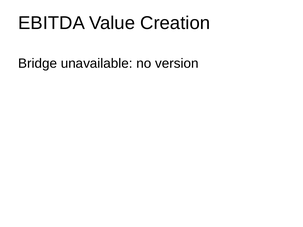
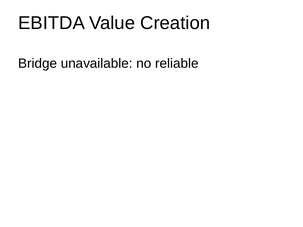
version: version -> reliable (177, 64)
